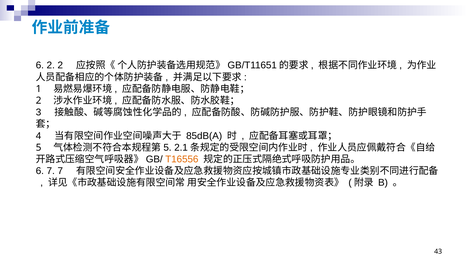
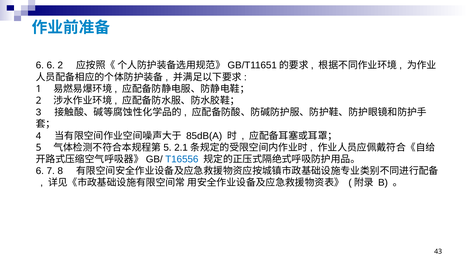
6 2: 2 -> 6 (51, 65)
T16556 colour: orange -> blue (182, 159)
7 7: 7 -> 8 (60, 171)
